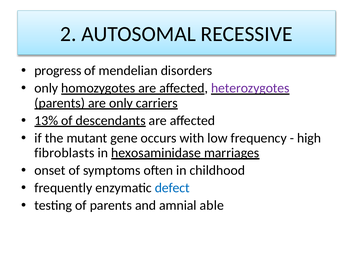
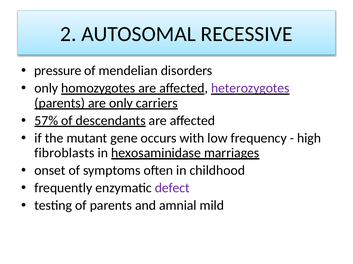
progress: progress -> pressure (58, 71)
13%: 13% -> 57% (46, 121)
defect colour: blue -> purple (172, 188)
able: able -> mild (212, 206)
